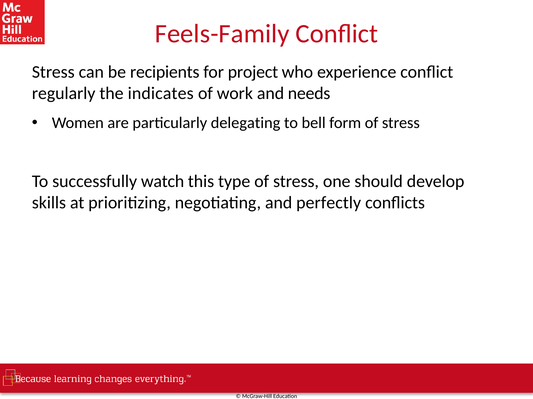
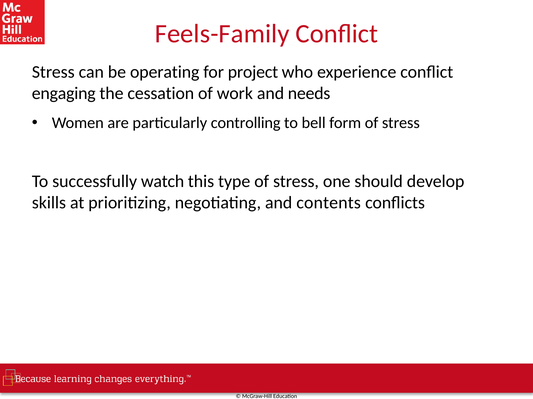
recipients: recipients -> operating (165, 72)
regularly: regularly -> engaging (64, 94)
indicates: indicates -> cessation (161, 94)
delegating: delegating -> controlling (246, 123)
perfectly: perfectly -> contents (329, 203)
